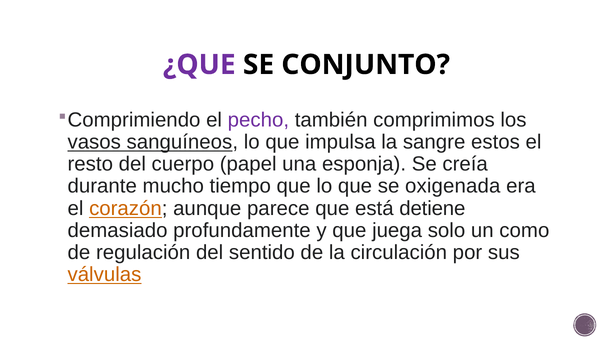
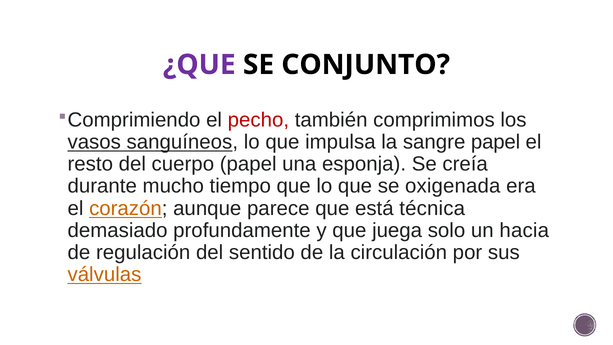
pecho colour: purple -> red (258, 120)
sangre estos: estos -> papel (496, 142)
detiene: detiene -> técnica (432, 208)
como: como -> hacia (524, 230)
